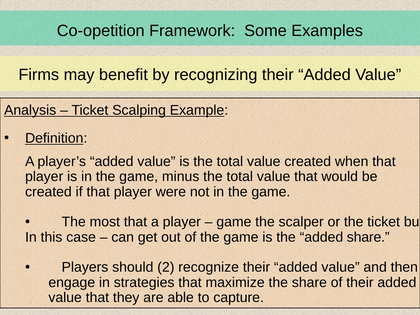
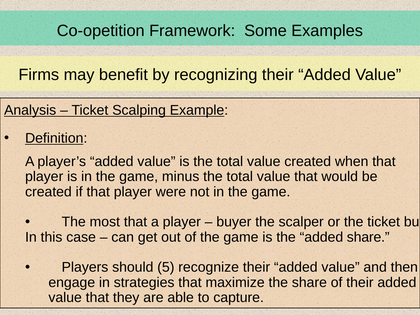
game: game -> buyer (234, 222)
should 2: 2 -> 5 (166, 267)
